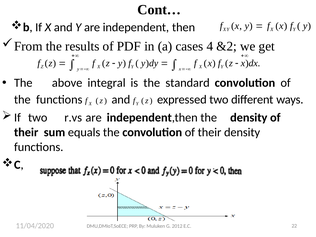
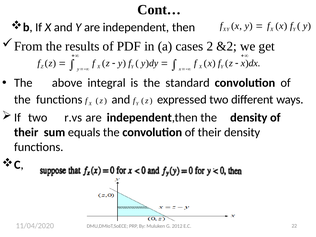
4: 4 -> 2 (210, 46)
